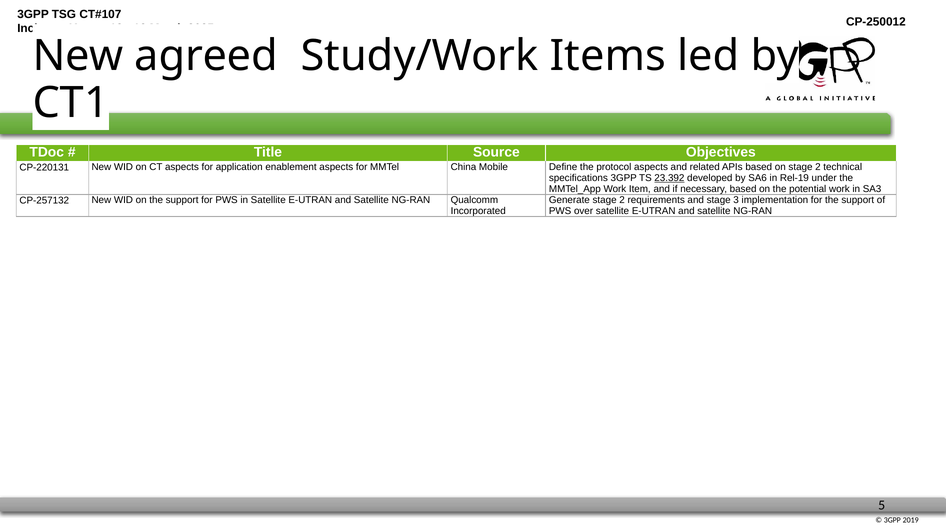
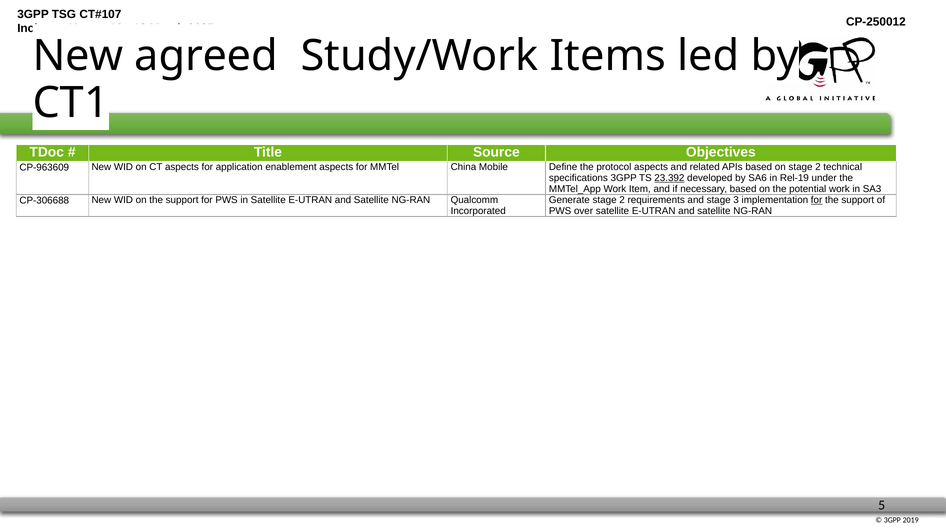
CP-220131: CP-220131 -> CP-963609 (44, 168)
for underline: none -> present (817, 200)
CP-257132: CP-257132 -> CP-306688 (44, 201)
